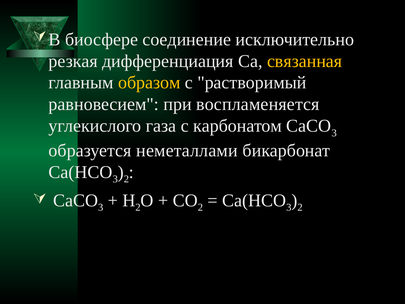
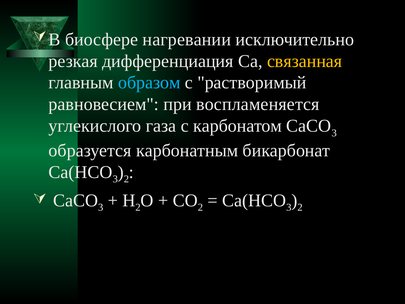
соединение: соединение -> нагревании (187, 39)
образом colour: yellow -> light blue (149, 83)
неметаллами: неметаллами -> карбонатным (187, 150)
